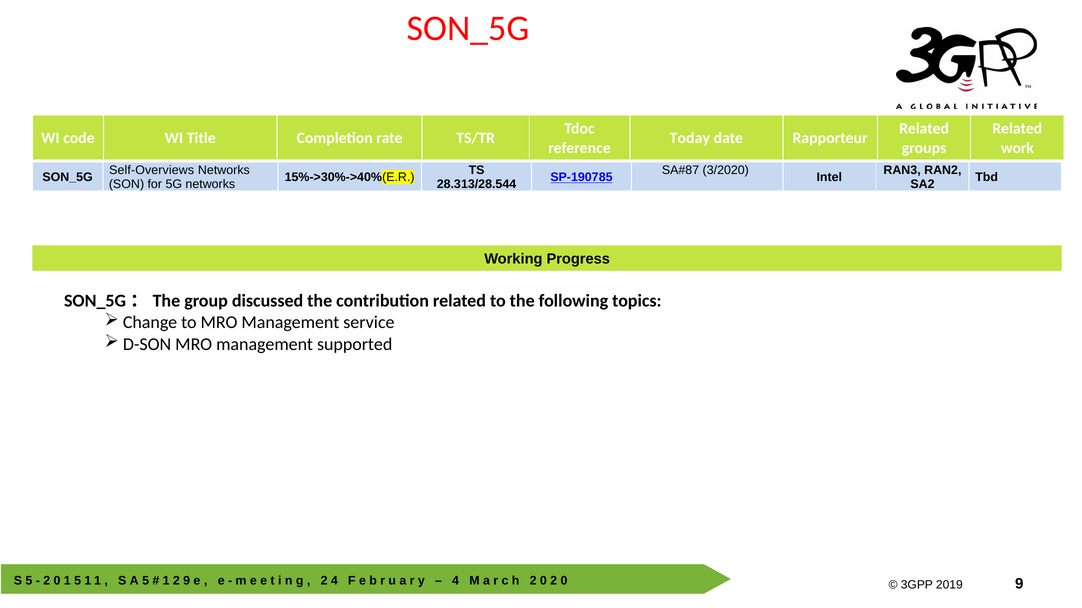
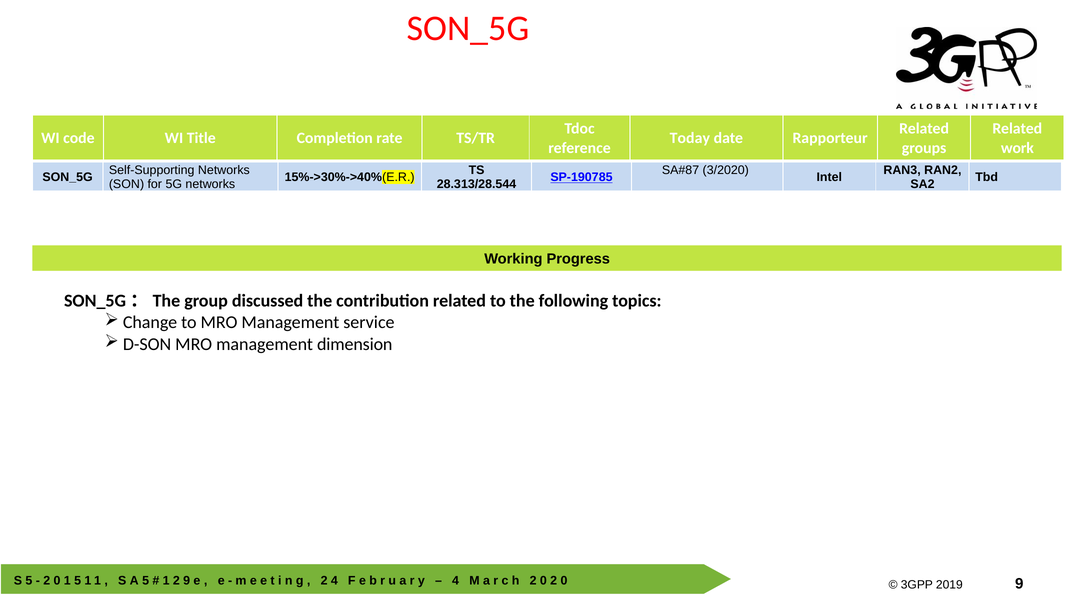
Self-Overviews: Self-Overviews -> Self-Supporting (152, 170)
supported: supported -> dimension (355, 344)
